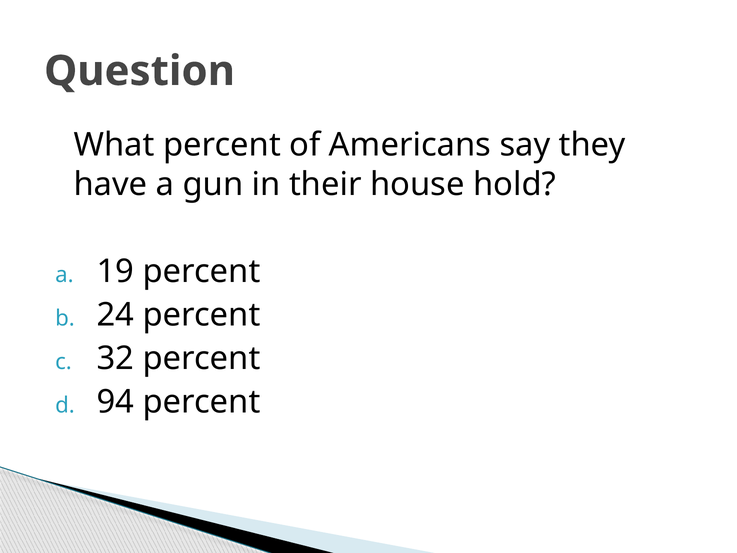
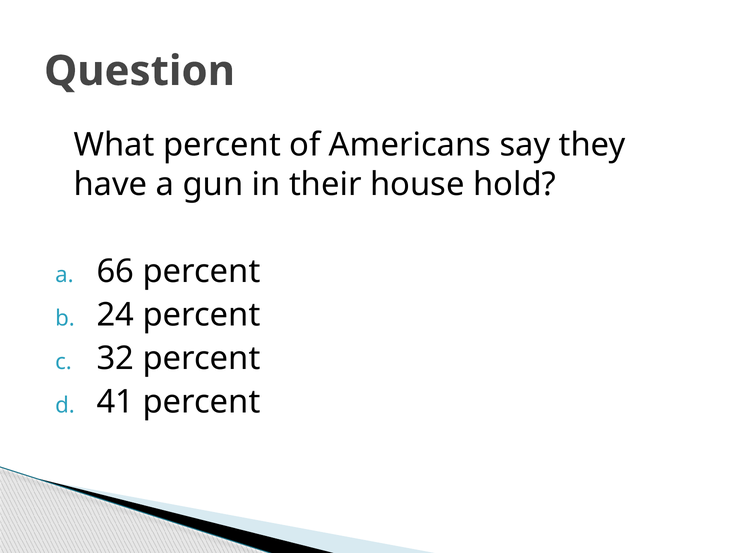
19: 19 -> 66 (115, 271)
94: 94 -> 41 (115, 402)
